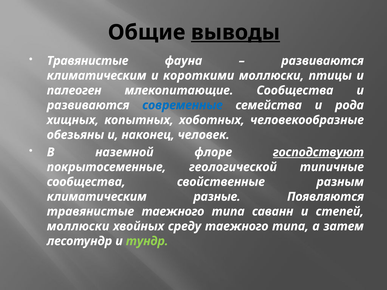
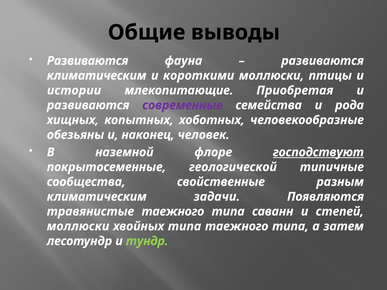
выводы underline: present -> none (236, 32)
Травянистые: Травянистые -> Развиваются (88, 61)
палеоген: палеоген -> истории (74, 90)
млекопитающие Сообщества: Сообщества -> Приобретая (295, 90)
современные colour: blue -> purple (182, 105)
разные: разные -> задачи (217, 197)
хвойных среду: среду -> типа (185, 226)
